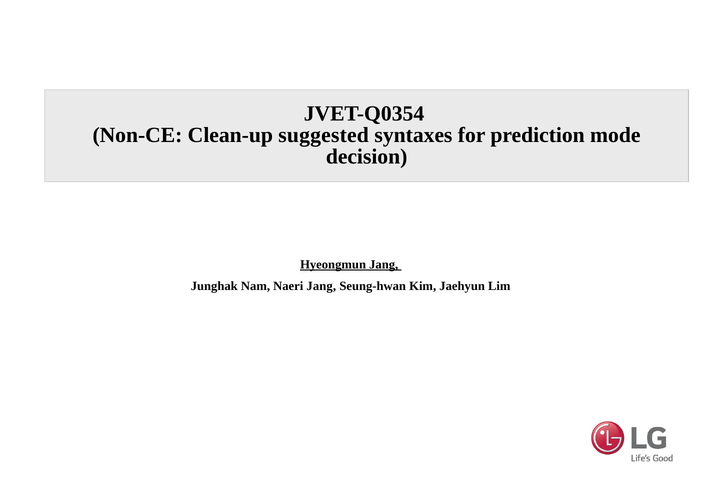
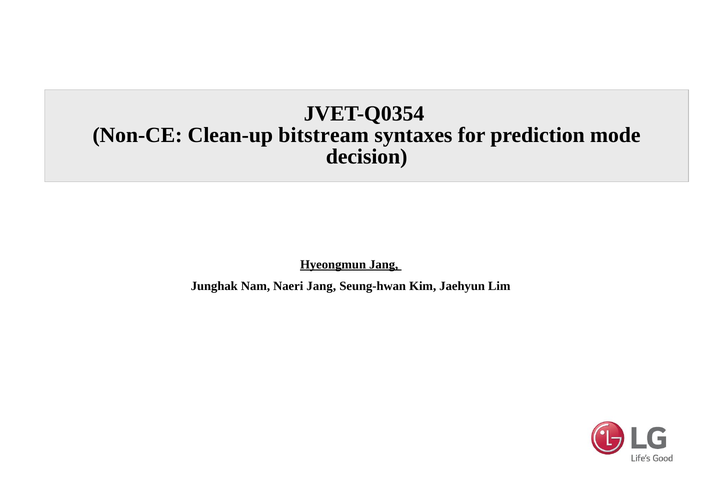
suggested: suggested -> bitstream (324, 135)
